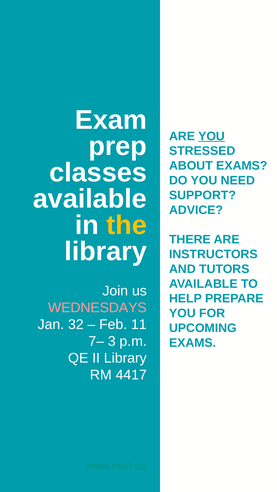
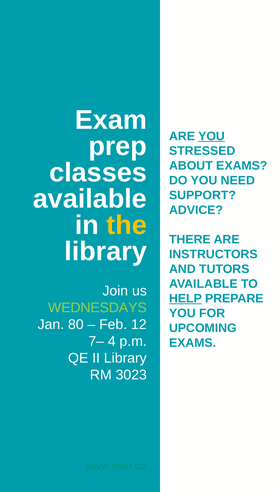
HELP underline: none -> present (185, 299)
WEDNESDAYS colour: pink -> light green (97, 308)
32: 32 -> 80 (76, 325)
11: 11 -> 12 (139, 325)
3: 3 -> 4 (112, 342)
4417: 4417 -> 3023 (131, 375)
